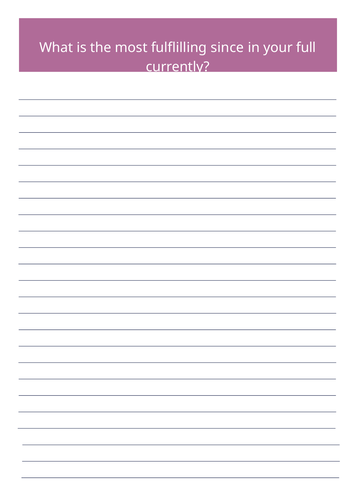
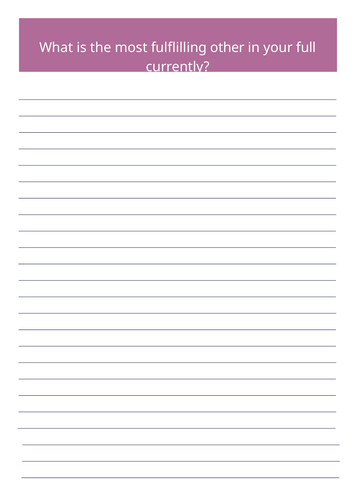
since: since -> other (227, 48)
